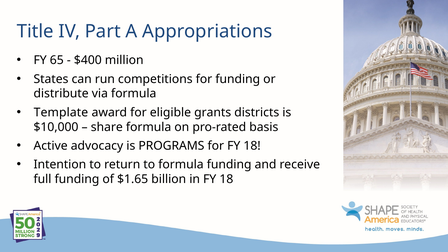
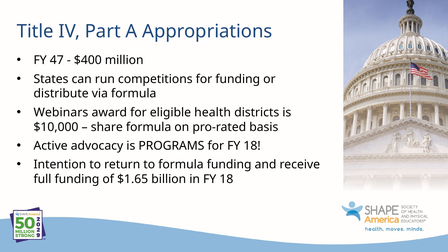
65: 65 -> 47 (57, 60)
Template: Template -> Webinars (61, 112)
grants: grants -> health (213, 112)
